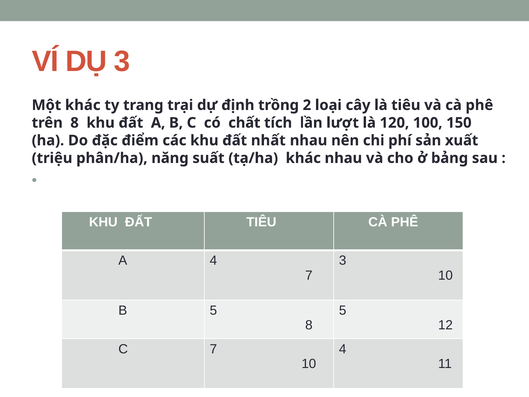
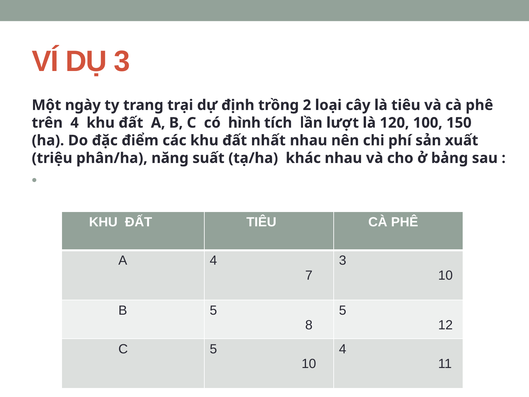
Một khác: khác -> ngày (83, 105)
trên 8: 8 -> 4 (75, 123)
chất: chất -> hình (244, 123)
C 7: 7 -> 5 (213, 349)
